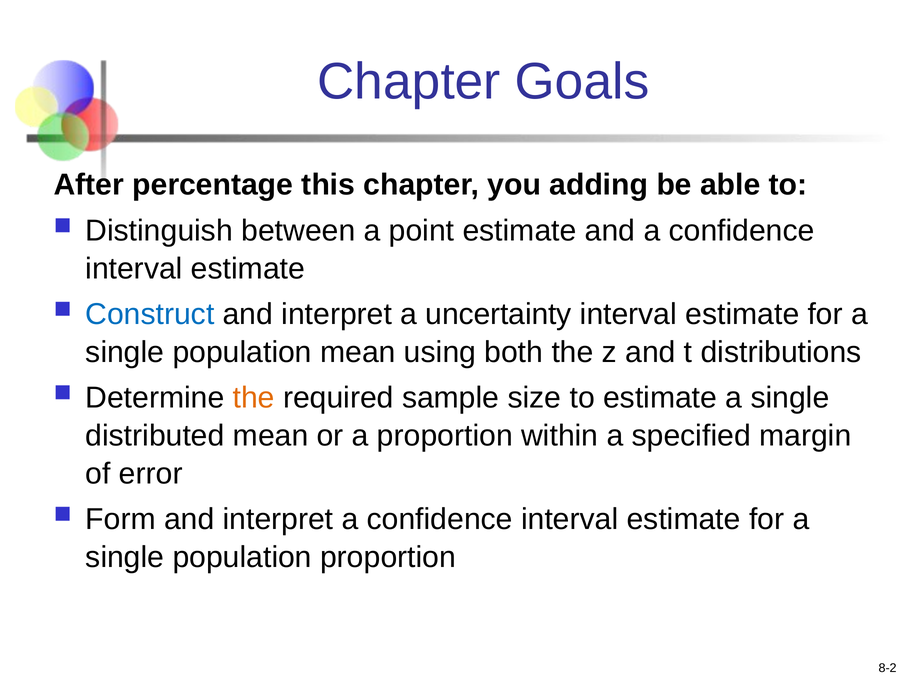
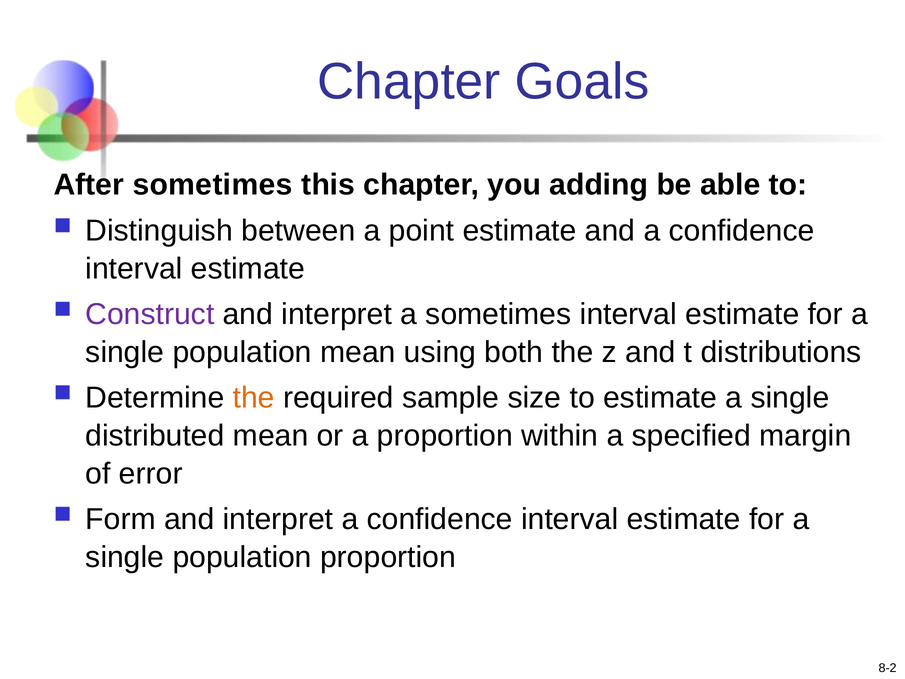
After percentage: percentage -> sometimes (213, 185)
Construct colour: blue -> purple (150, 314)
a uncertainty: uncertainty -> sometimes (498, 314)
